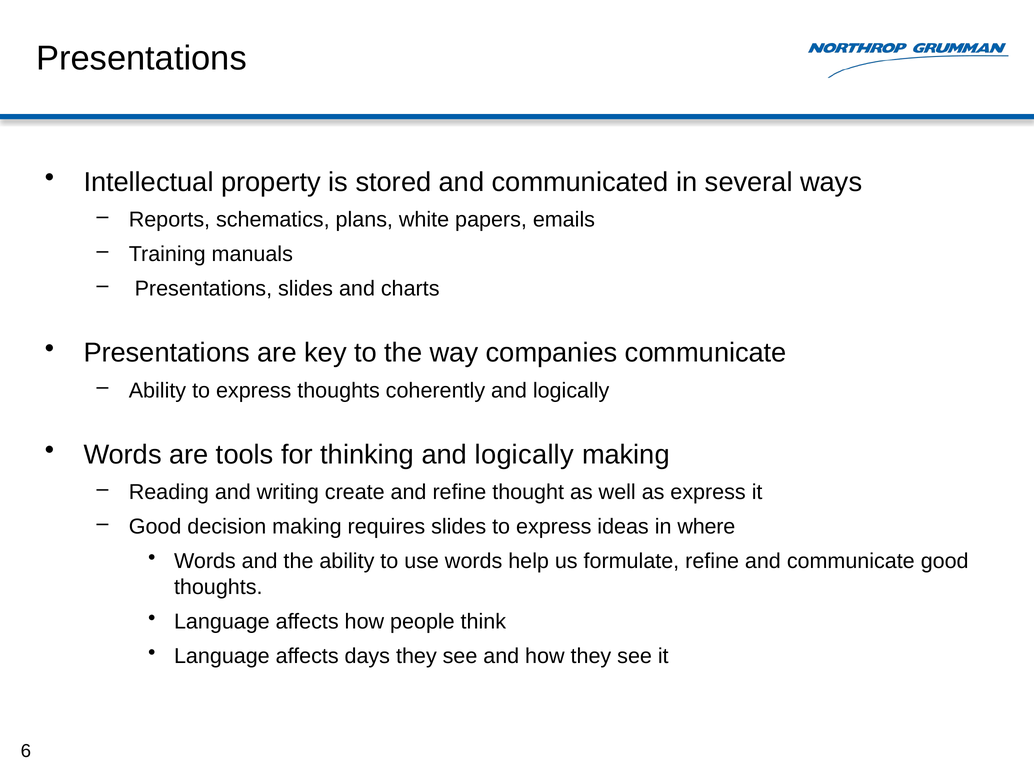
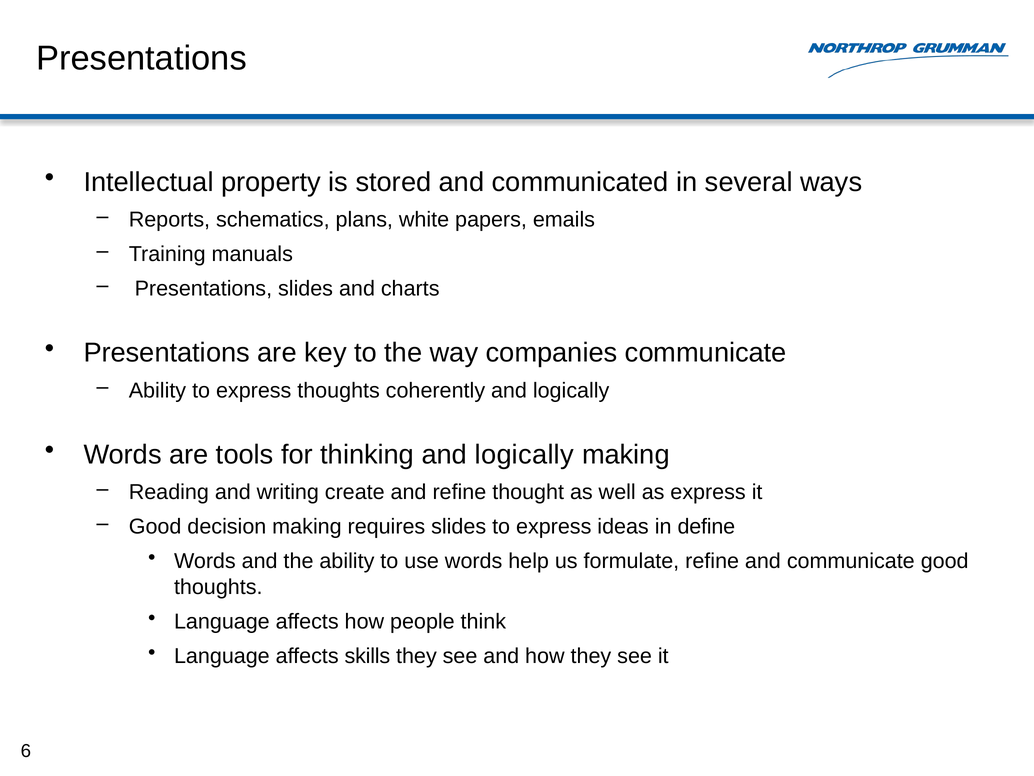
where: where -> define (706, 526)
days: days -> skills (367, 656)
